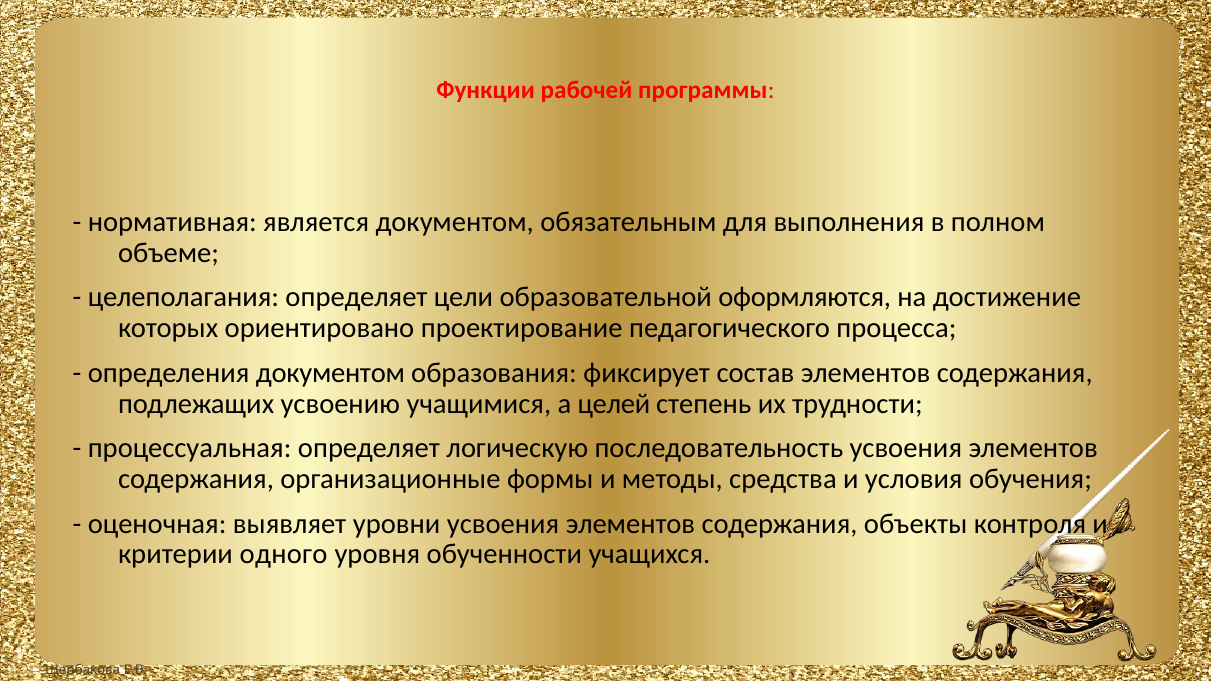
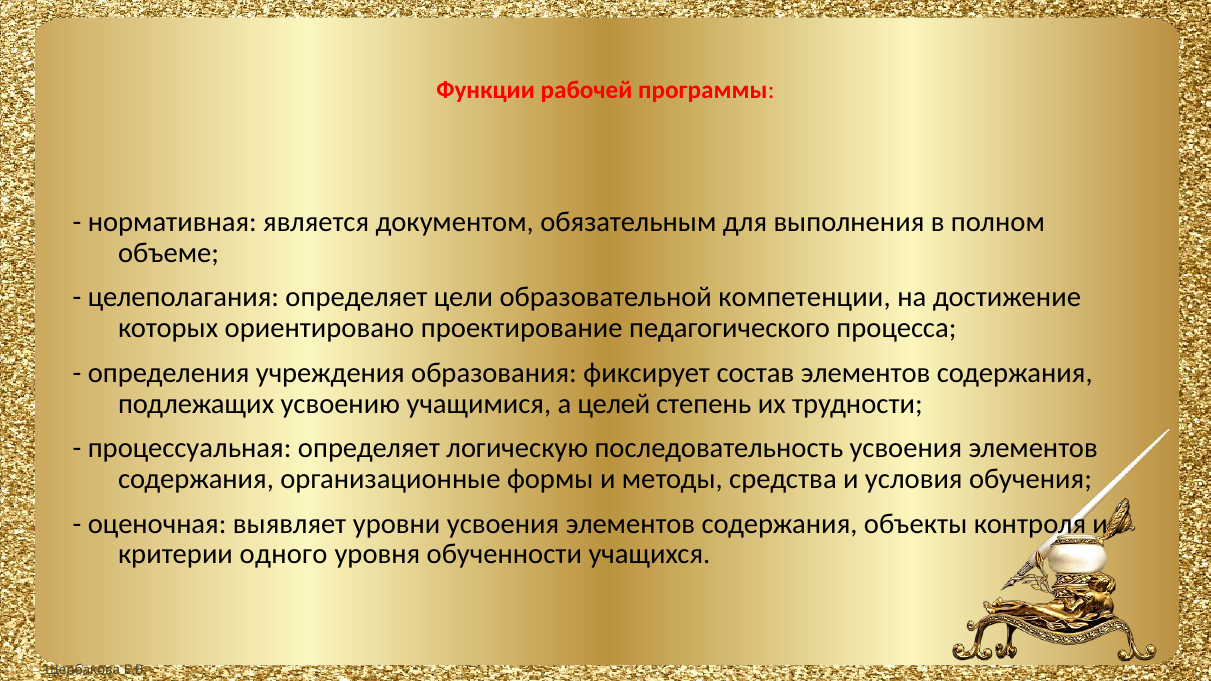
оформляются: оформляются -> компетенции (804, 297)
определения документом: документом -> учреждения (330, 373)
